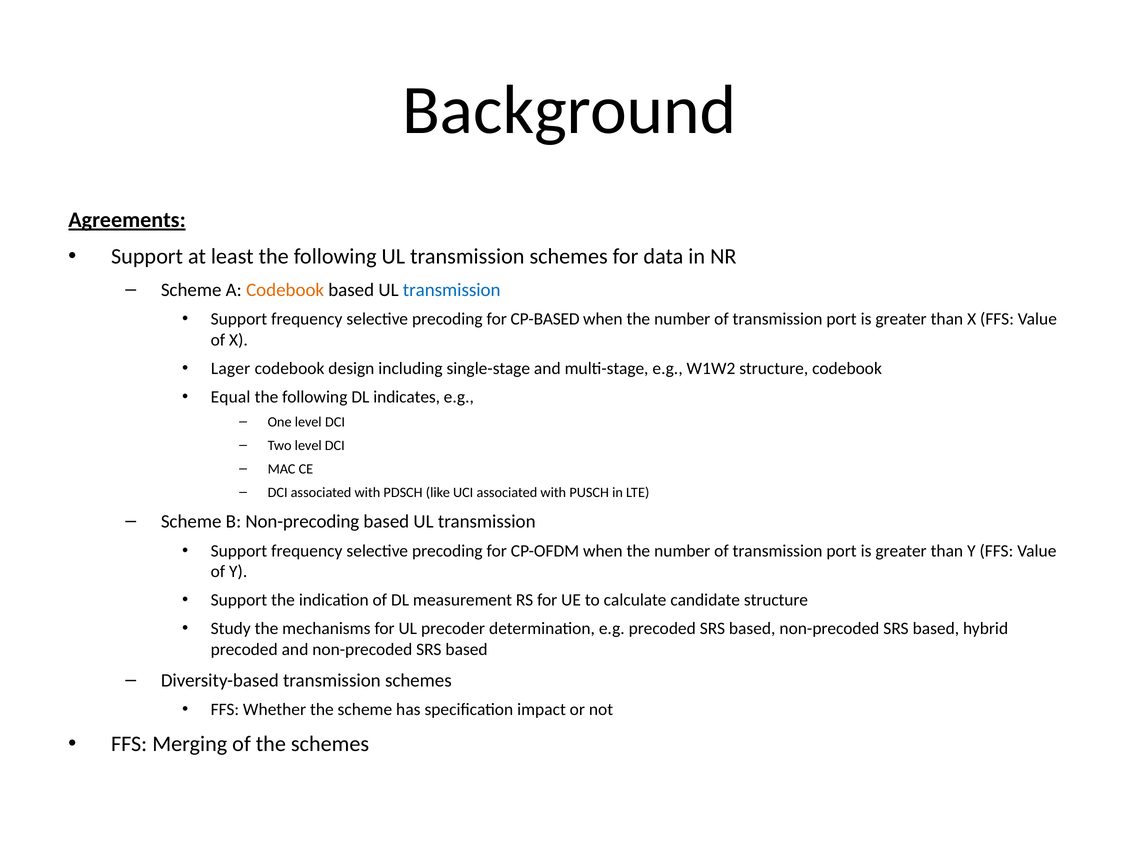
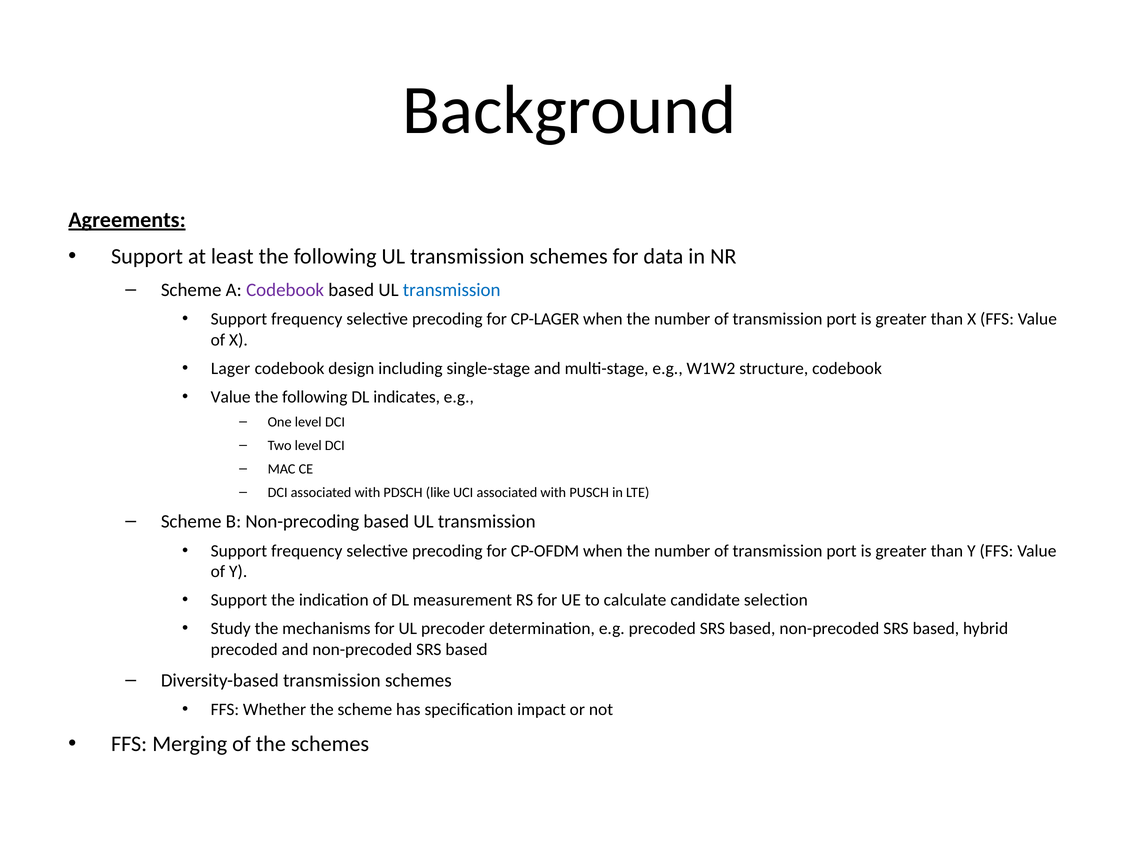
Codebook colour: orange -> purple (285, 290)
CP-BASED: CP-BASED -> CP-LAGER (545, 319)
Equal: Equal -> Value (231, 397)
candidate structure: structure -> selection (776, 600)
